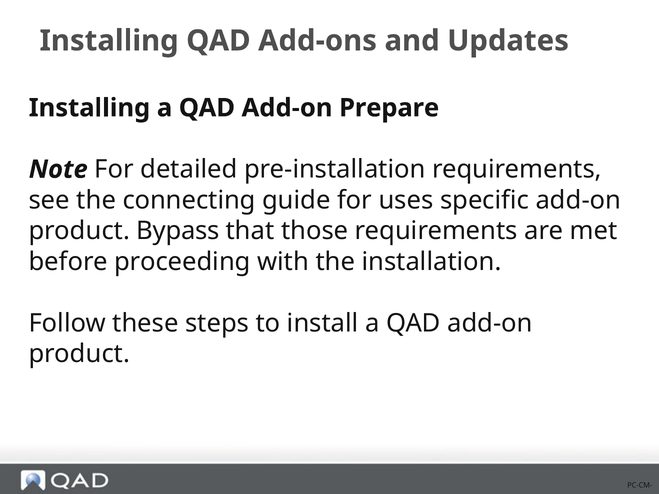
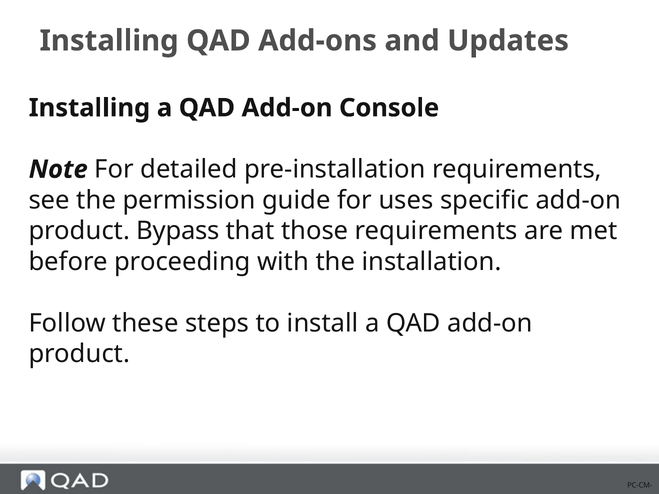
Prepare: Prepare -> Console (389, 108)
connecting: connecting -> permission (189, 200)
